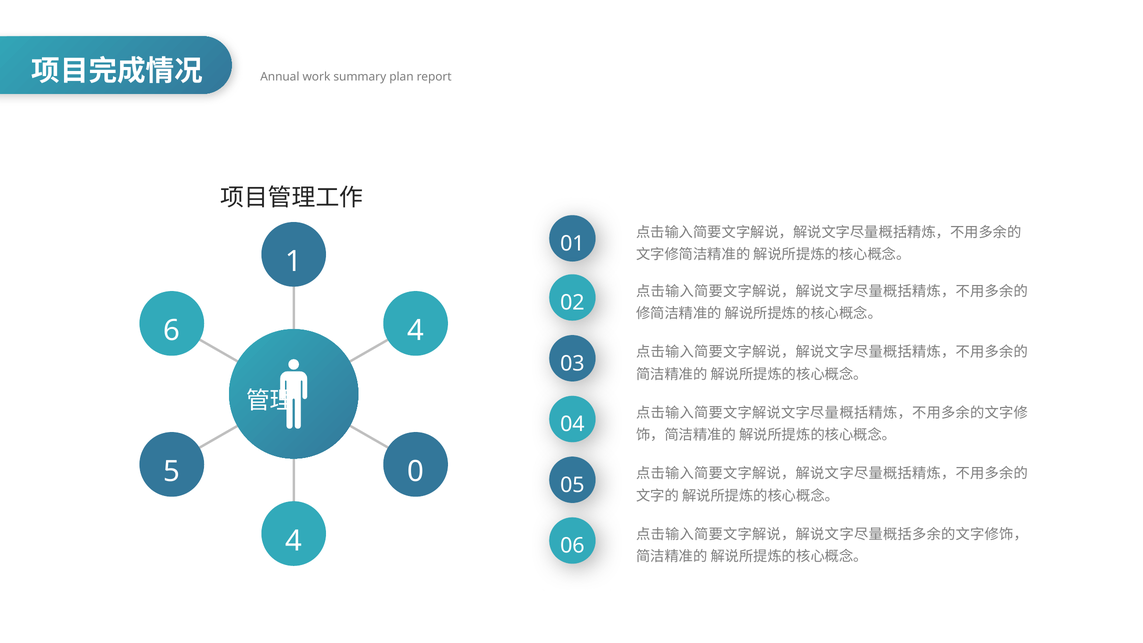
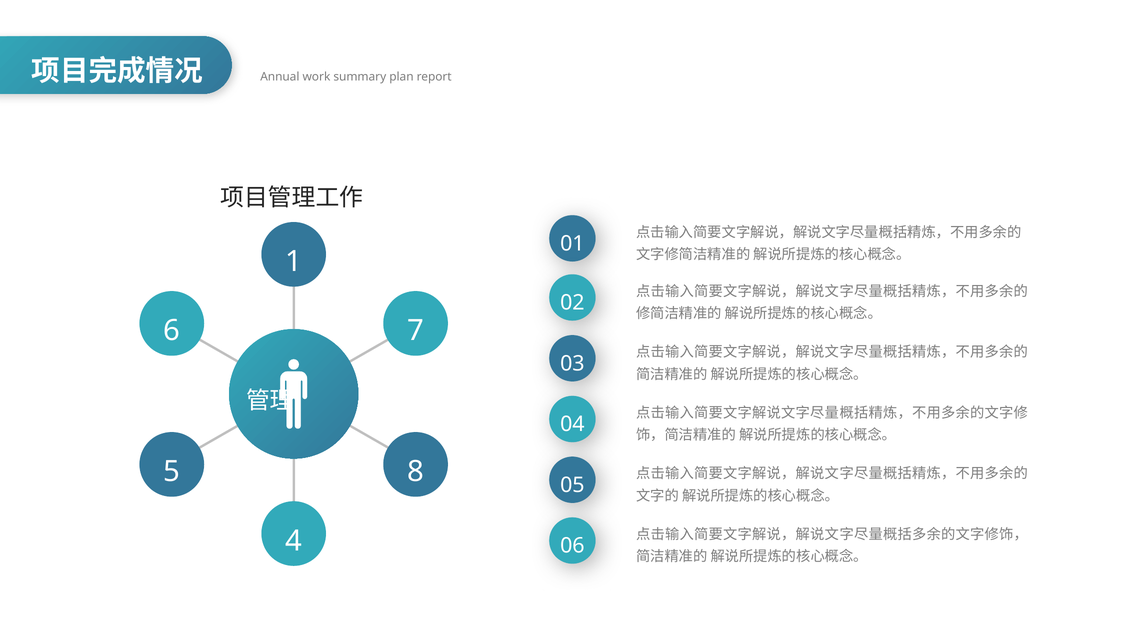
6 4: 4 -> 7 (416, 331)
0: 0 -> 8 (416, 472)
